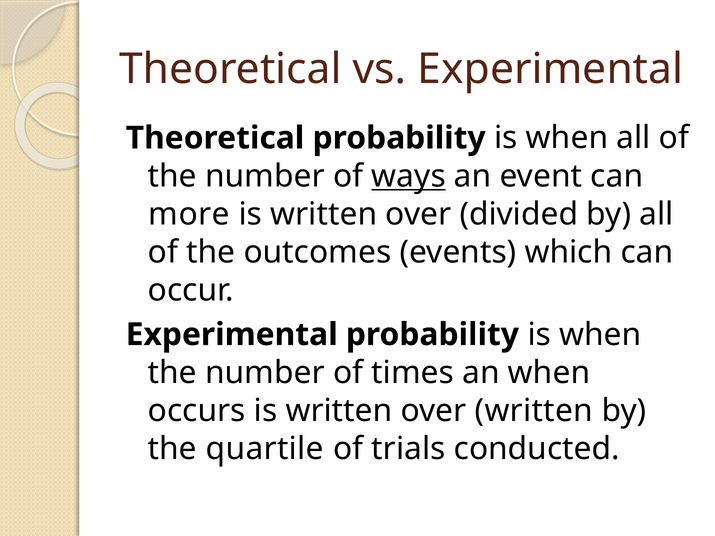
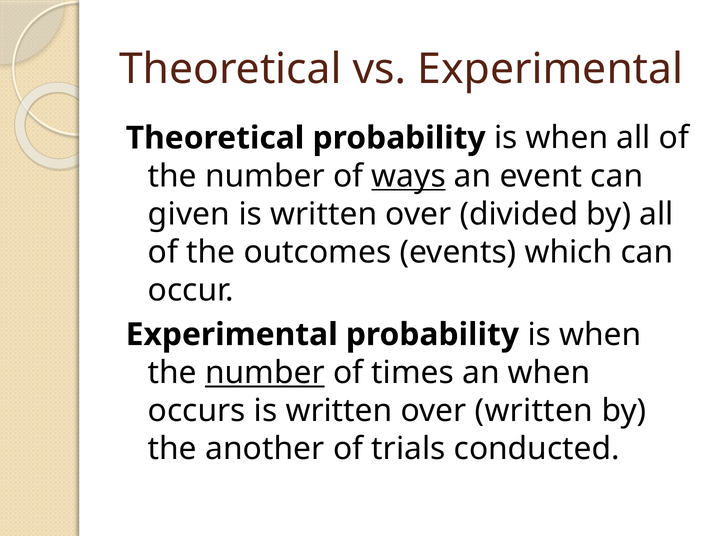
more: more -> given (189, 214)
number underline: none -> present (265, 373)
quartile: quartile -> another (265, 449)
